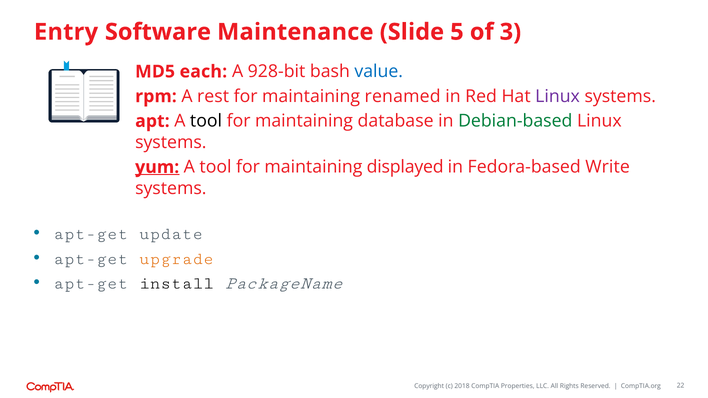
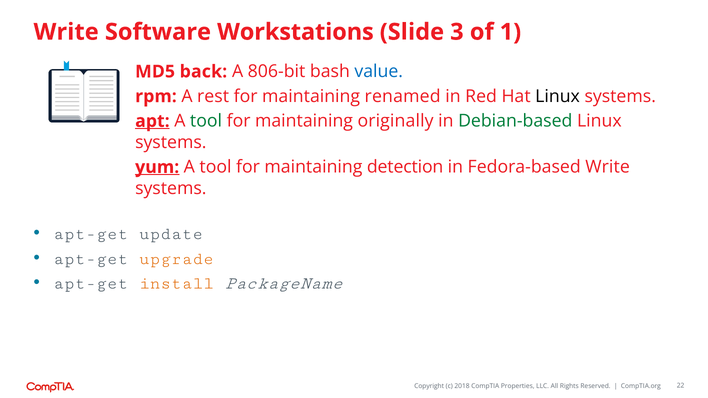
Entry: Entry -> Write (66, 32)
Maintenance: Maintenance -> Workstations (295, 32)
5: 5 -> 3 (457, 32)
3: 3 -> 1 (510, 32)
each: each -> back (203, 72)
928-bit: 928-bit -> 806-bit (277, 72)
Linux colour: purple -> black (558, 96)
apt underline: none -> present (152, 121)
tool colour: black -> green (206, 121)
database: database -> originally (396, 121)
displayed: displayed -> detection (405, 167)
install colour: black -> orange (176, 283)
